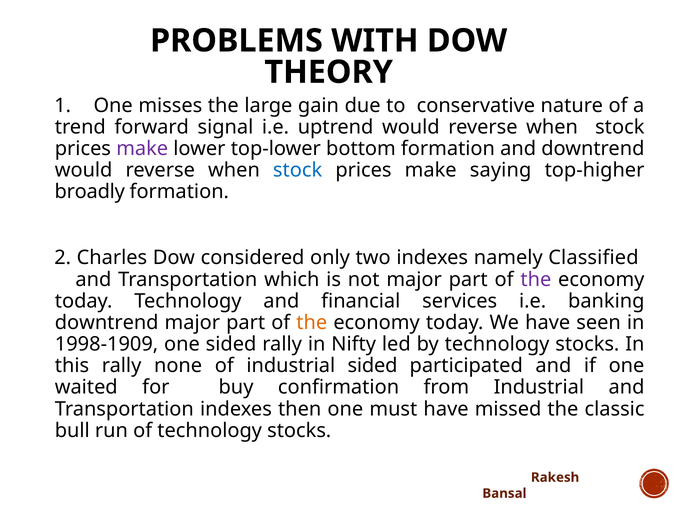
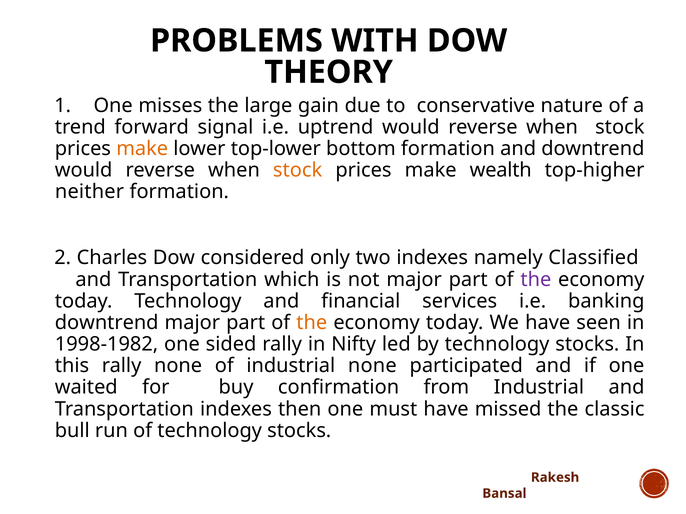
make colour: purple -> orange (142, 149)
stock colour: blue -> orange (298, 170)
saying: saying -> wealth (501, 170)
broadly: broadly -> neither (90, 192)
1998-1909: 1998-1909 -> 1998-1982 (107, 344)
industrial sided: sided -> none (372, 366)
